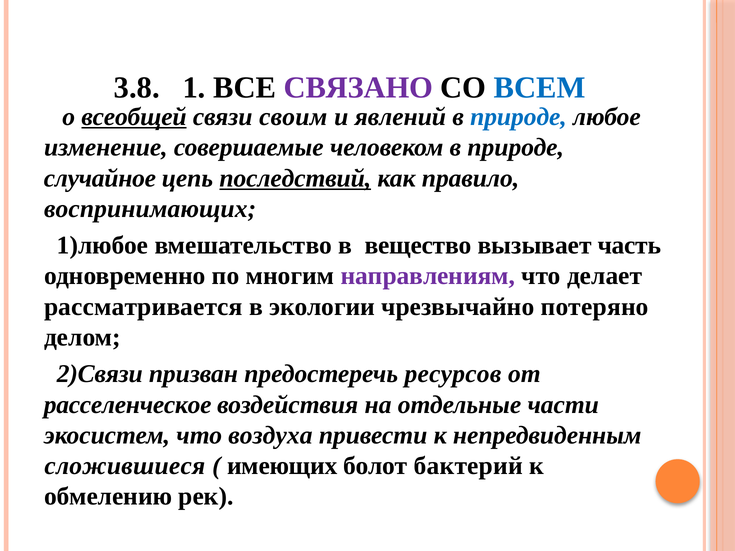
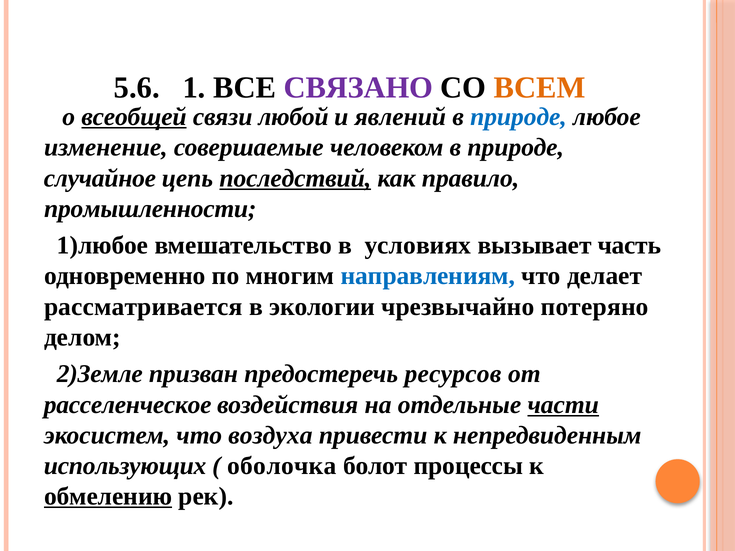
3.8: 3.8 -> 5.6 (137, 88)
ВСЕМ colour: blue -> orange (540, 88)
своим: своим -> любой (293, 117)
воспринимающих: воспринимающих -> промышленности (150, 209)
вещество: вещество -> условиях (418, 246)
направлениям colour: purple -> blue (428, 276)
2)Связи: 2)Связи -> 2)Земле (100, 374)
части underline: none -> present (563, 405)
сложившиеся: сложившиеся -> использующих (125, 466)
имеющих: имеющих -> оболочка (282, 466)
бактерий: бактерий -> процессы (468, 466)
обмелению underline: none -> present (108, 497)
